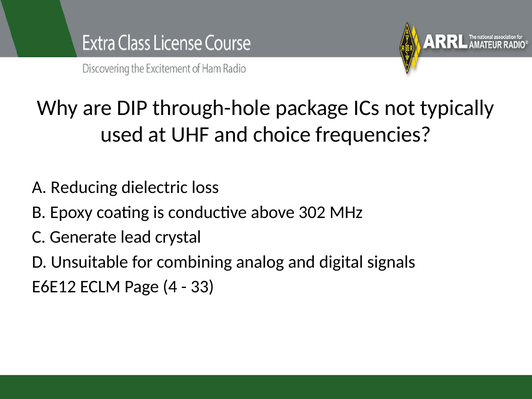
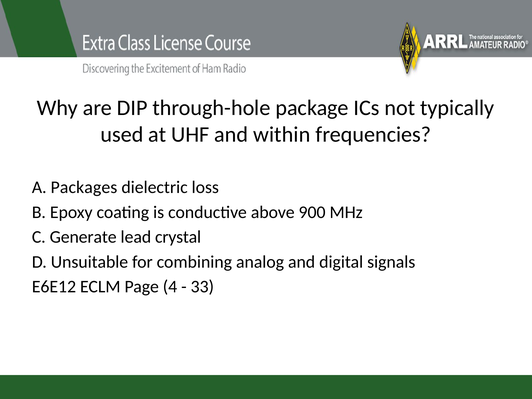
choice: choice -> within (282, 135)
Reducing: Reducing -> Packages (84, 187)
302: 302 -> 900 (312, 212)
